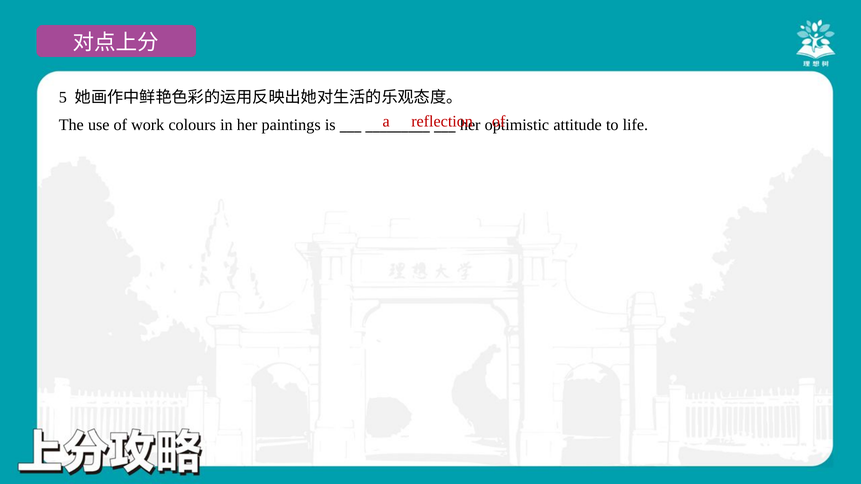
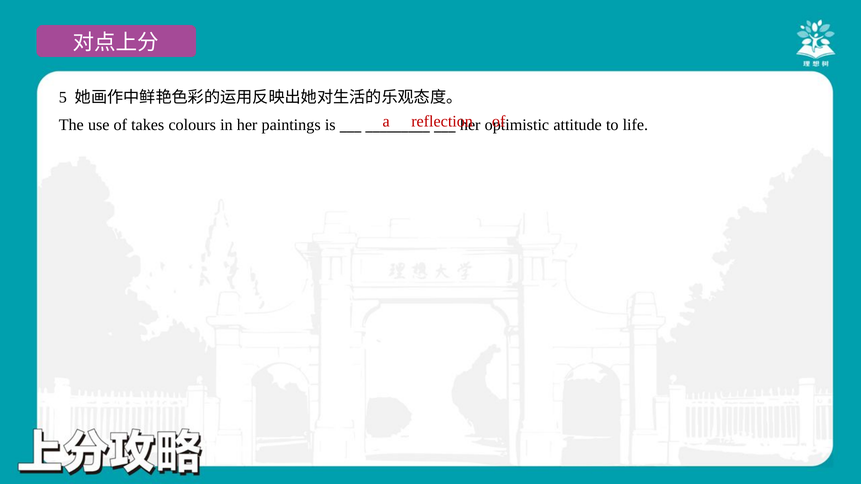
work: work -> takes (148, 125)
